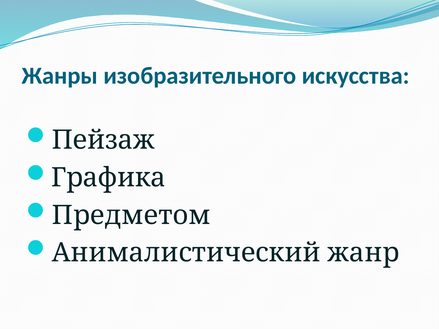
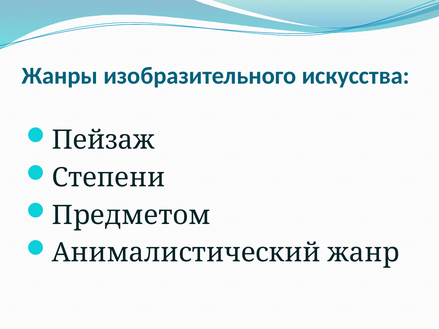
Графика: Графика -> Степени (108, 178)
